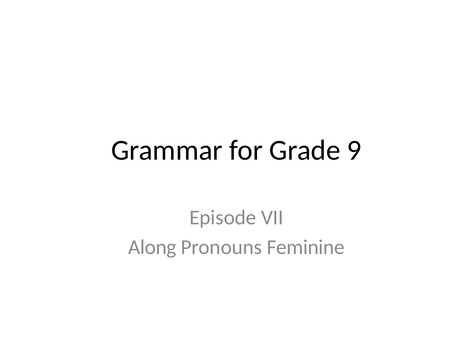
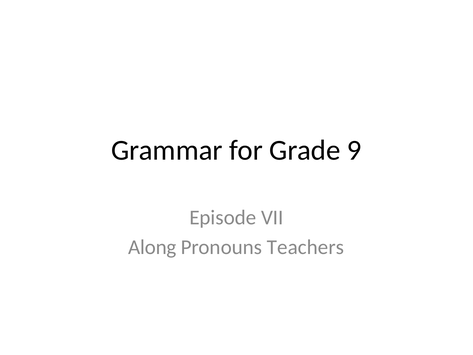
Feminine: Feminine -> Teachers (306, 247)
